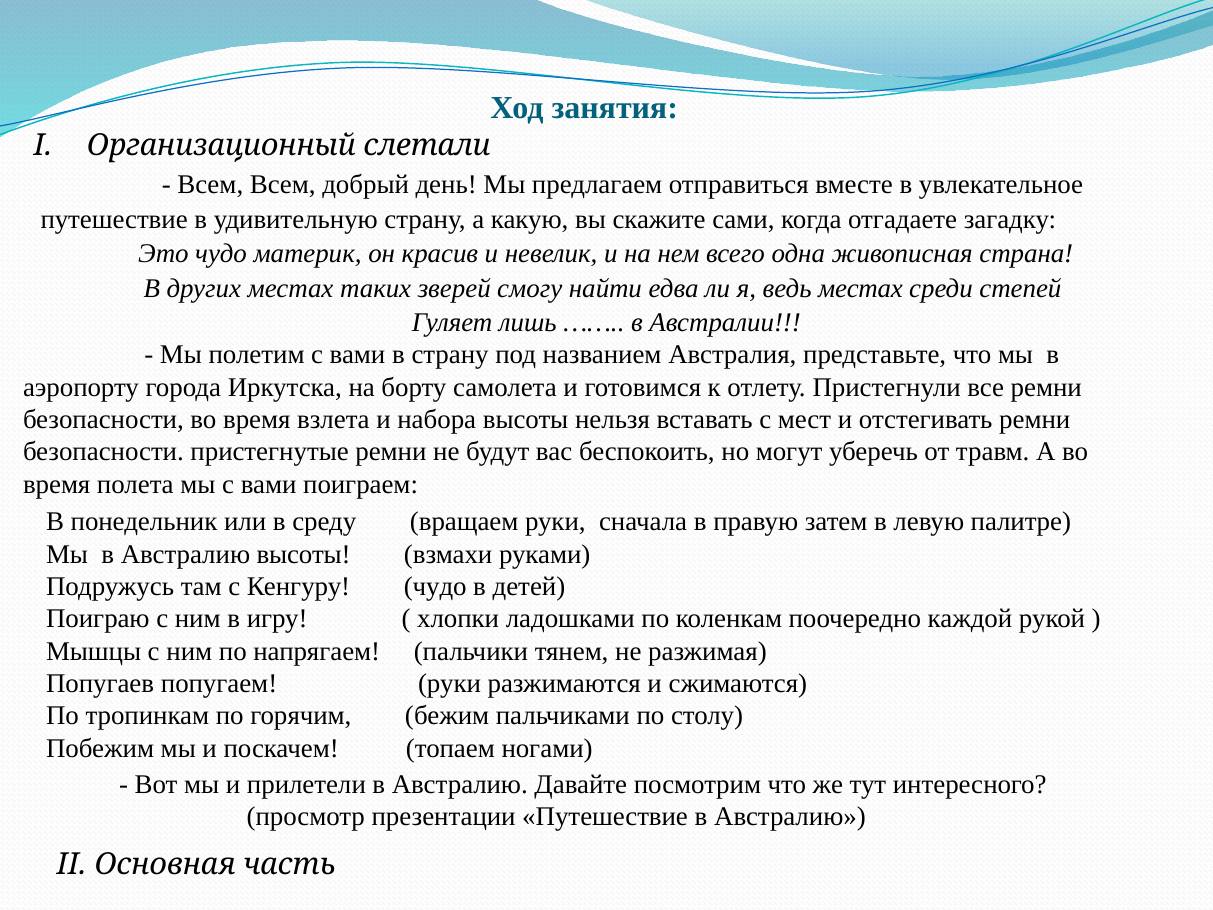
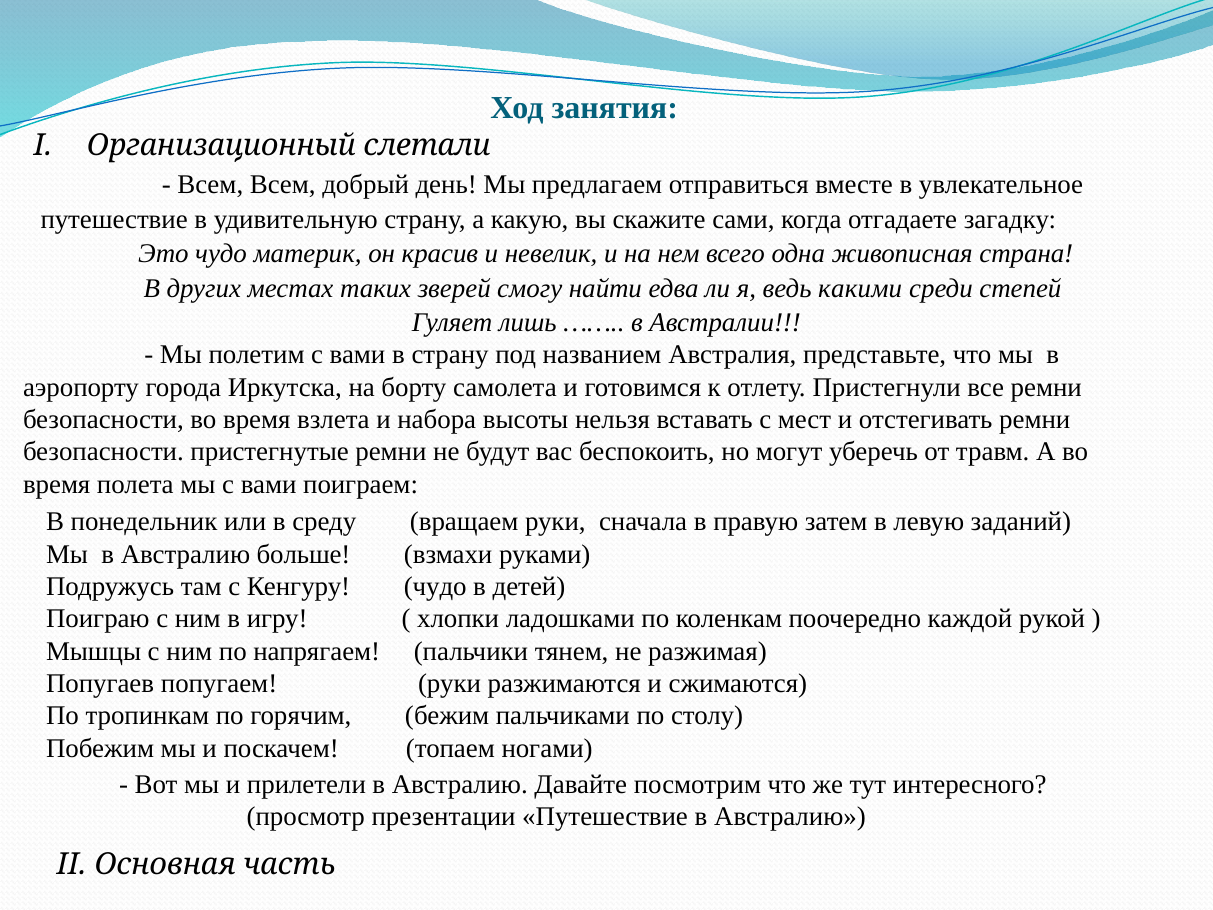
ведь местах: местах -> какими (860, 288)
палитре: палитре -> заданий (1021, 522)
Австралию высоты: высоты -> больше (304, 554)
